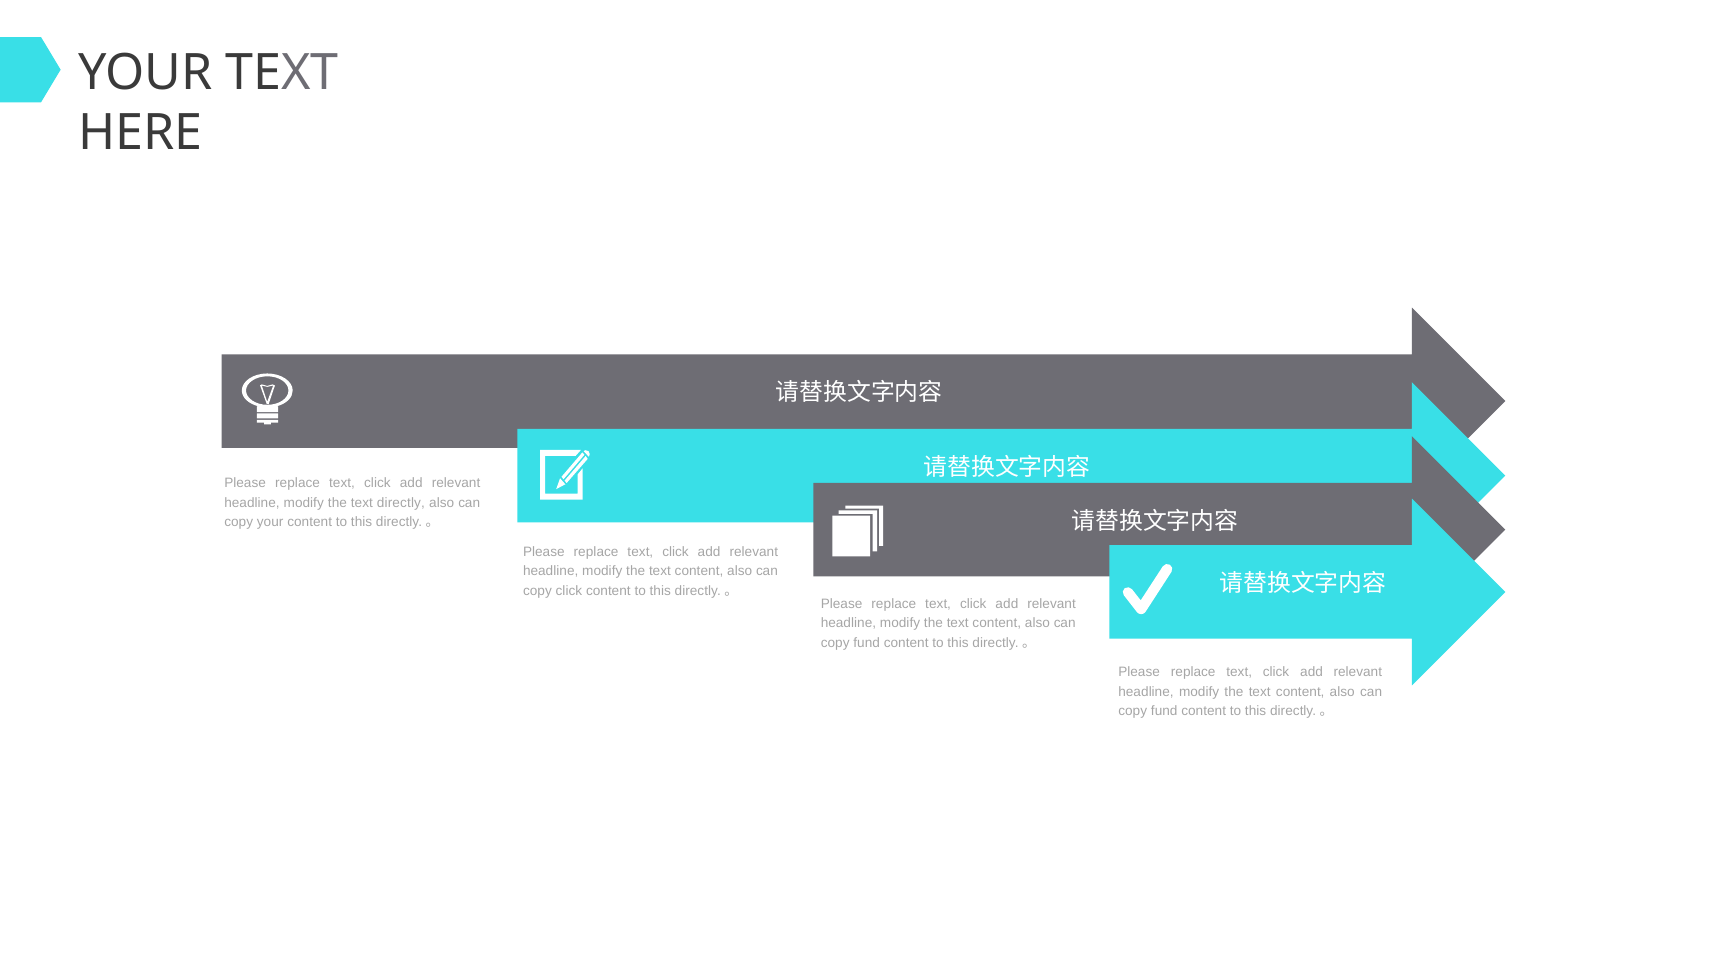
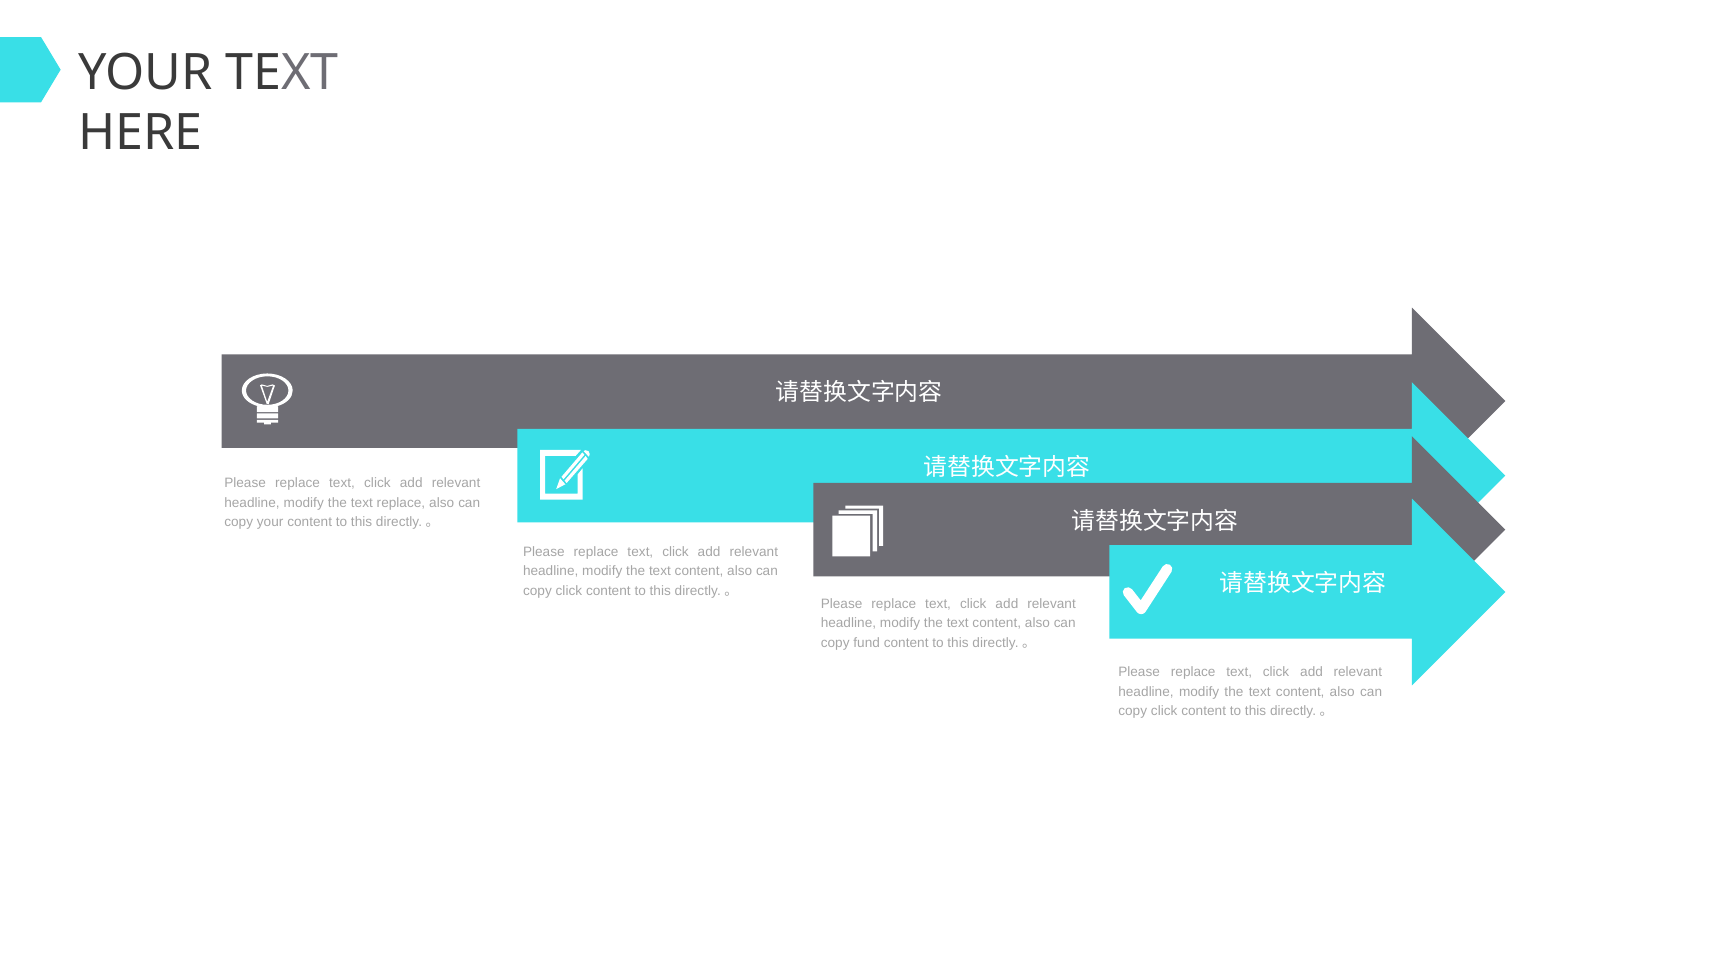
text directly: directly -> replace (401, 503)
fund: fund -> click (1164, 711)
